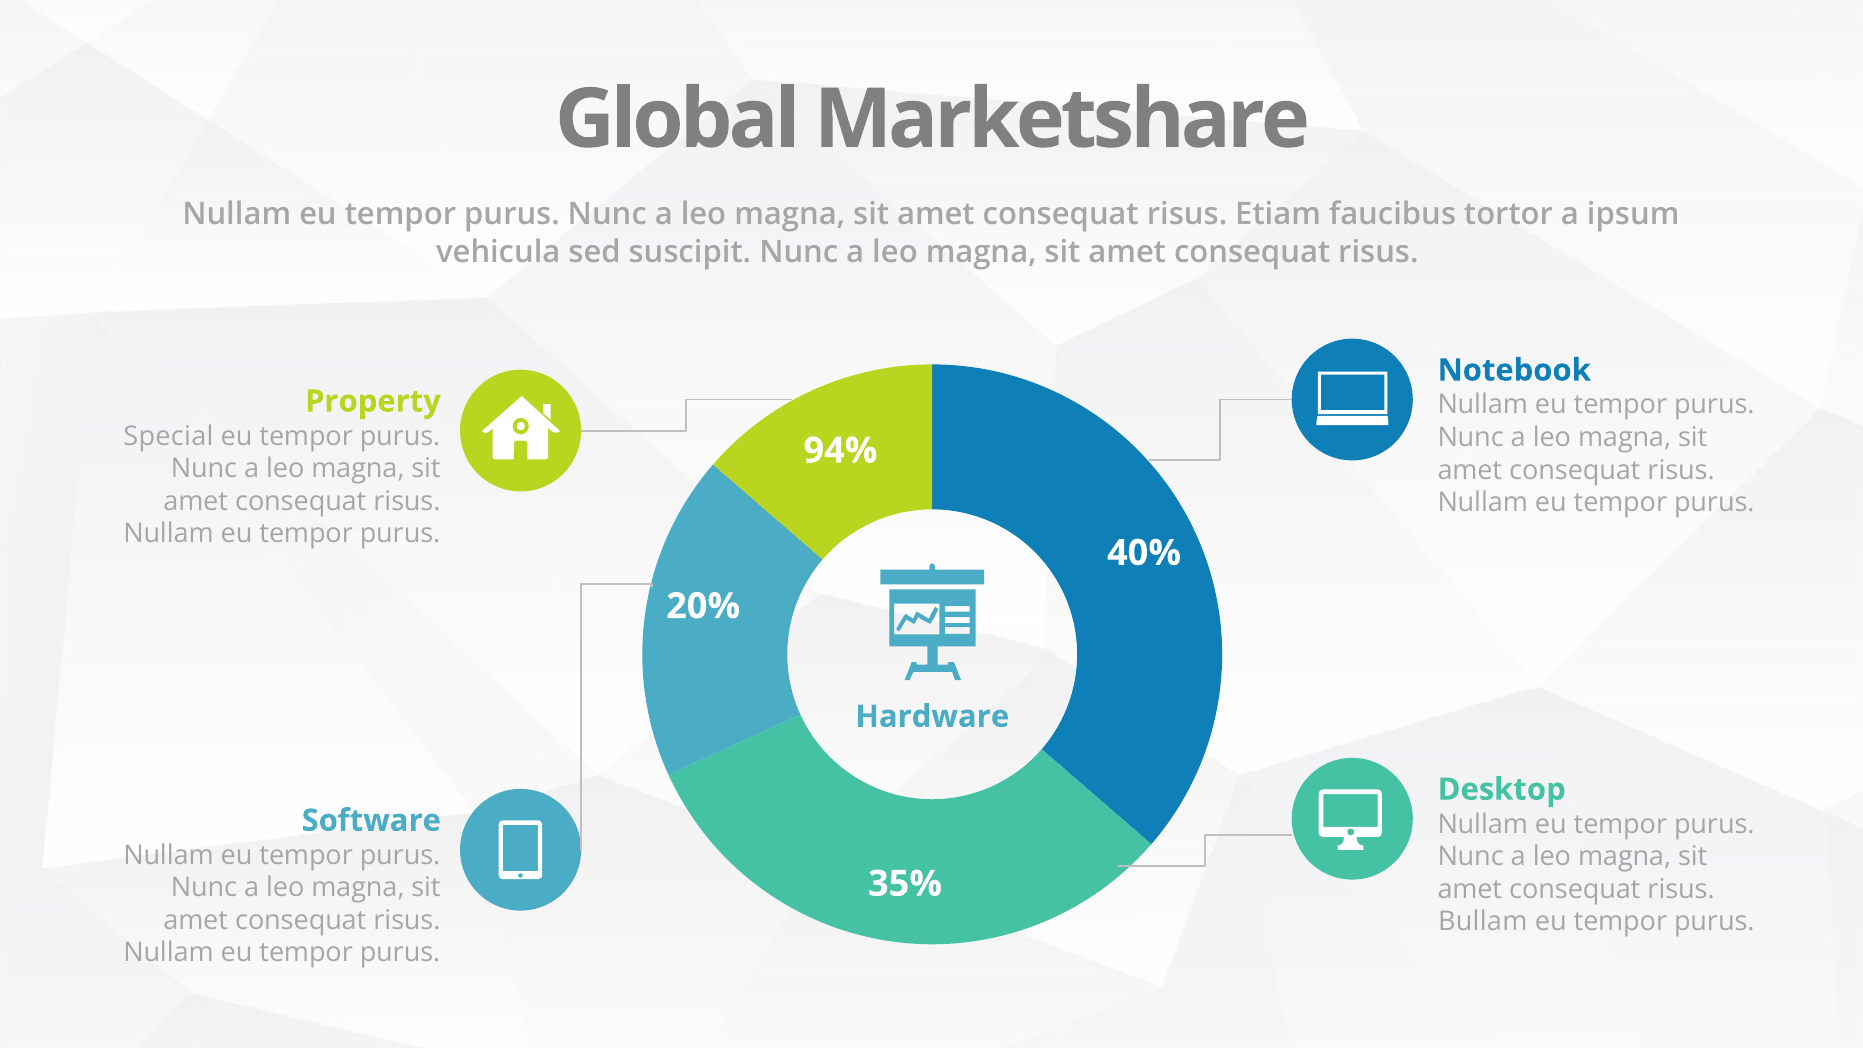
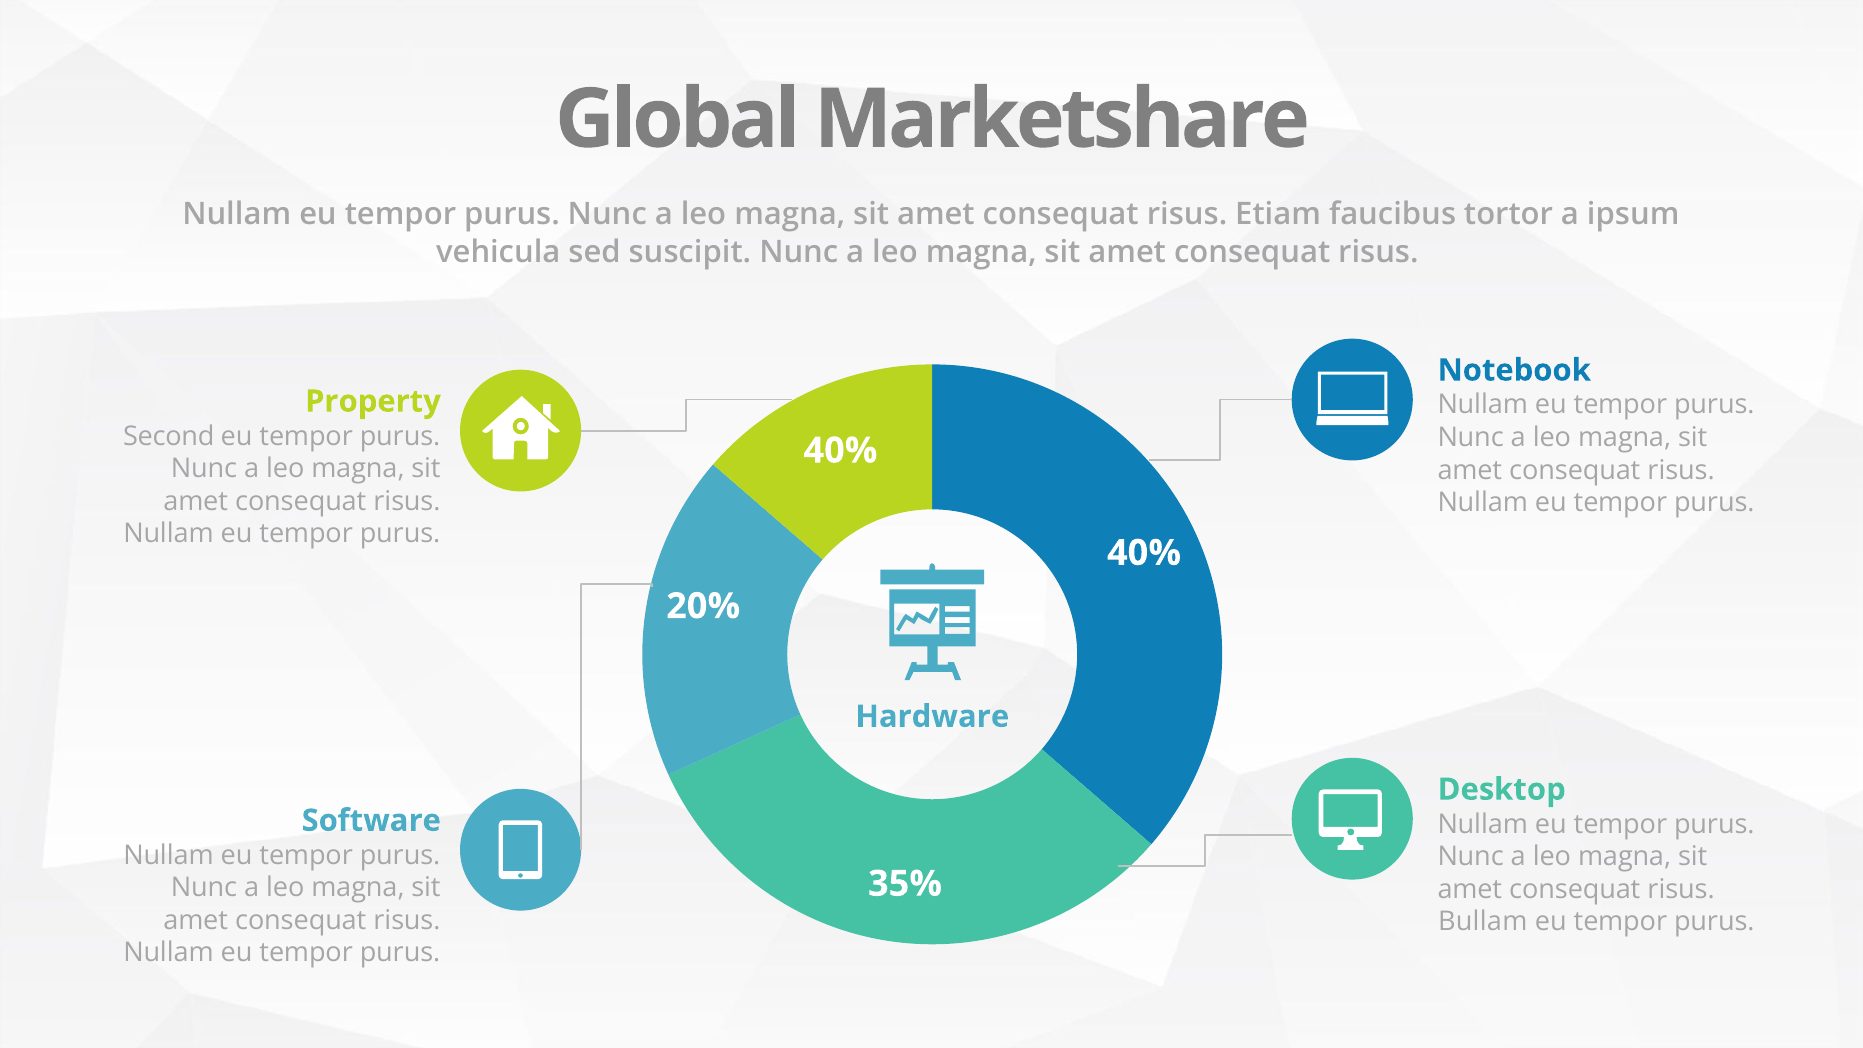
Special: Special -> Second (169, 436)
94%: 94% -> 40% (840, 451)
